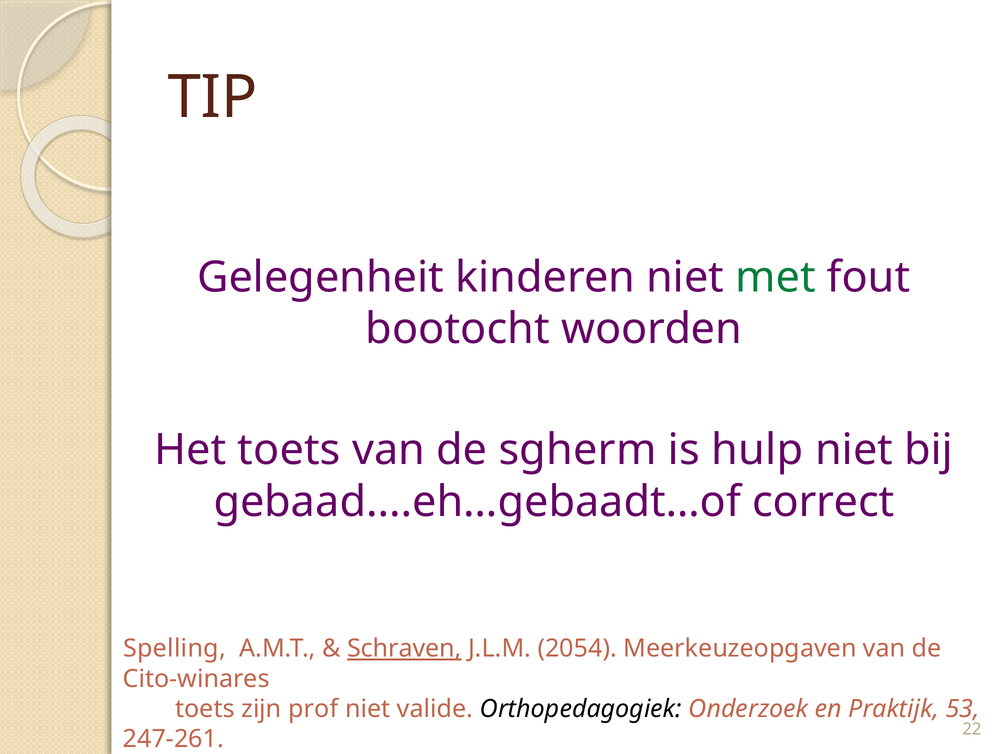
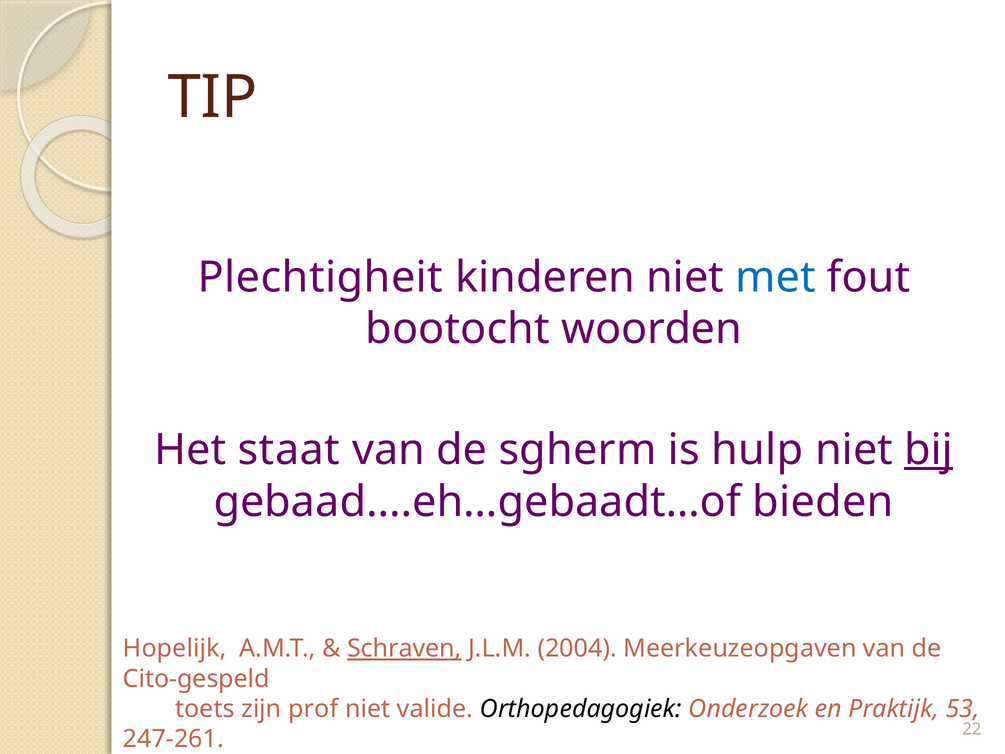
Gelegenheit: Gelegenheit -> Plechtigheit (320, 277)
met colour: green -> blue (776, 277)
Het toets: toets -> staat (289, 450)
bij underline: none -> present (929, 450)
correct: correct -> bieden (823, 502)
Spelling: Spelling -> Hopelijk (175, 648)
2054: 2054 -> 2004 (577, 648)
Cito-winares: Cito-winares -> Cito-gespeld (196, 679)
